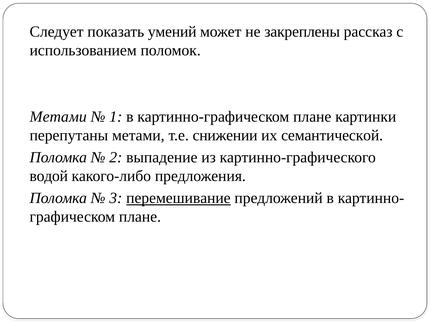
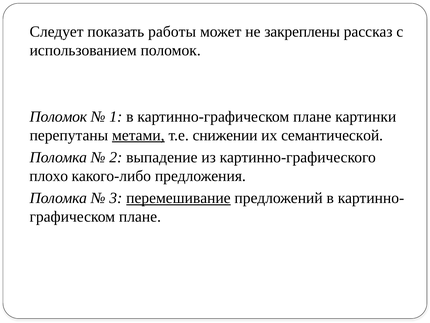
умений: умений -> работы (172, 32)
Метами: Метами -> Поломок (58, 116)
метами underline: none -> present (138, 135)
водой: водой -> плохо (49, 176)
